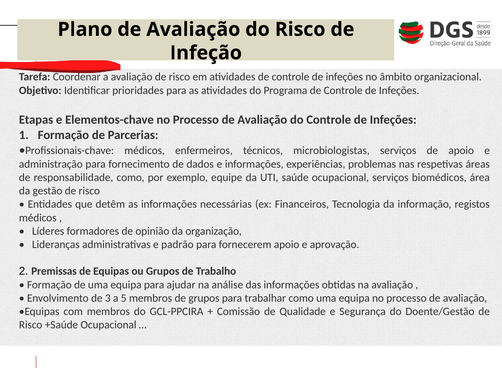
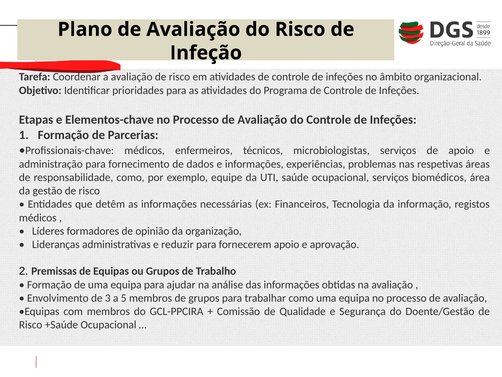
padrão: padrão -> reduzir (177, 244)
